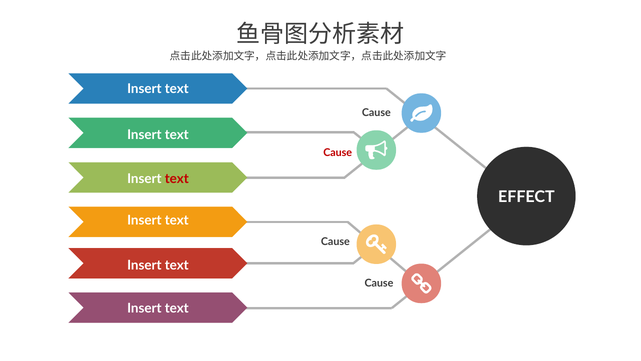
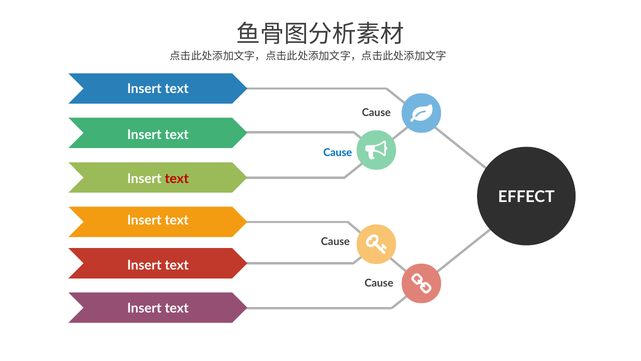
Cause colour: red -> blue (338, 153)
